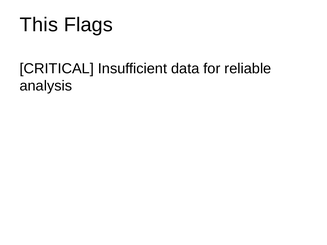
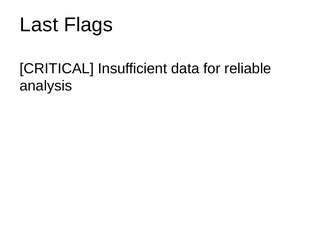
This: This -> Last (39, 25)
